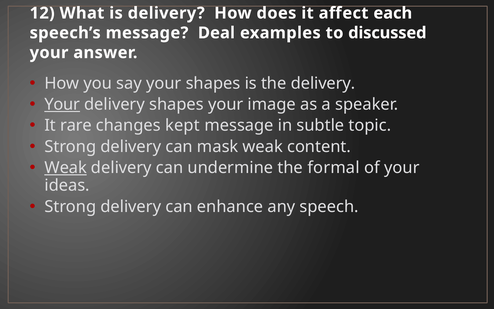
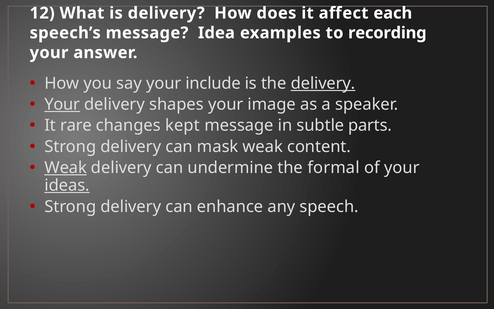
Deal: Deal -> Idea (216, 33)
discussed: discussed -> recording (387, 33)
your shapes: shapes -> include (213, 83)
delivery underline: none -> present (323, 83)
topic: topic -> parts (370, 125)
ideas underline: none -> present (67, 185)
